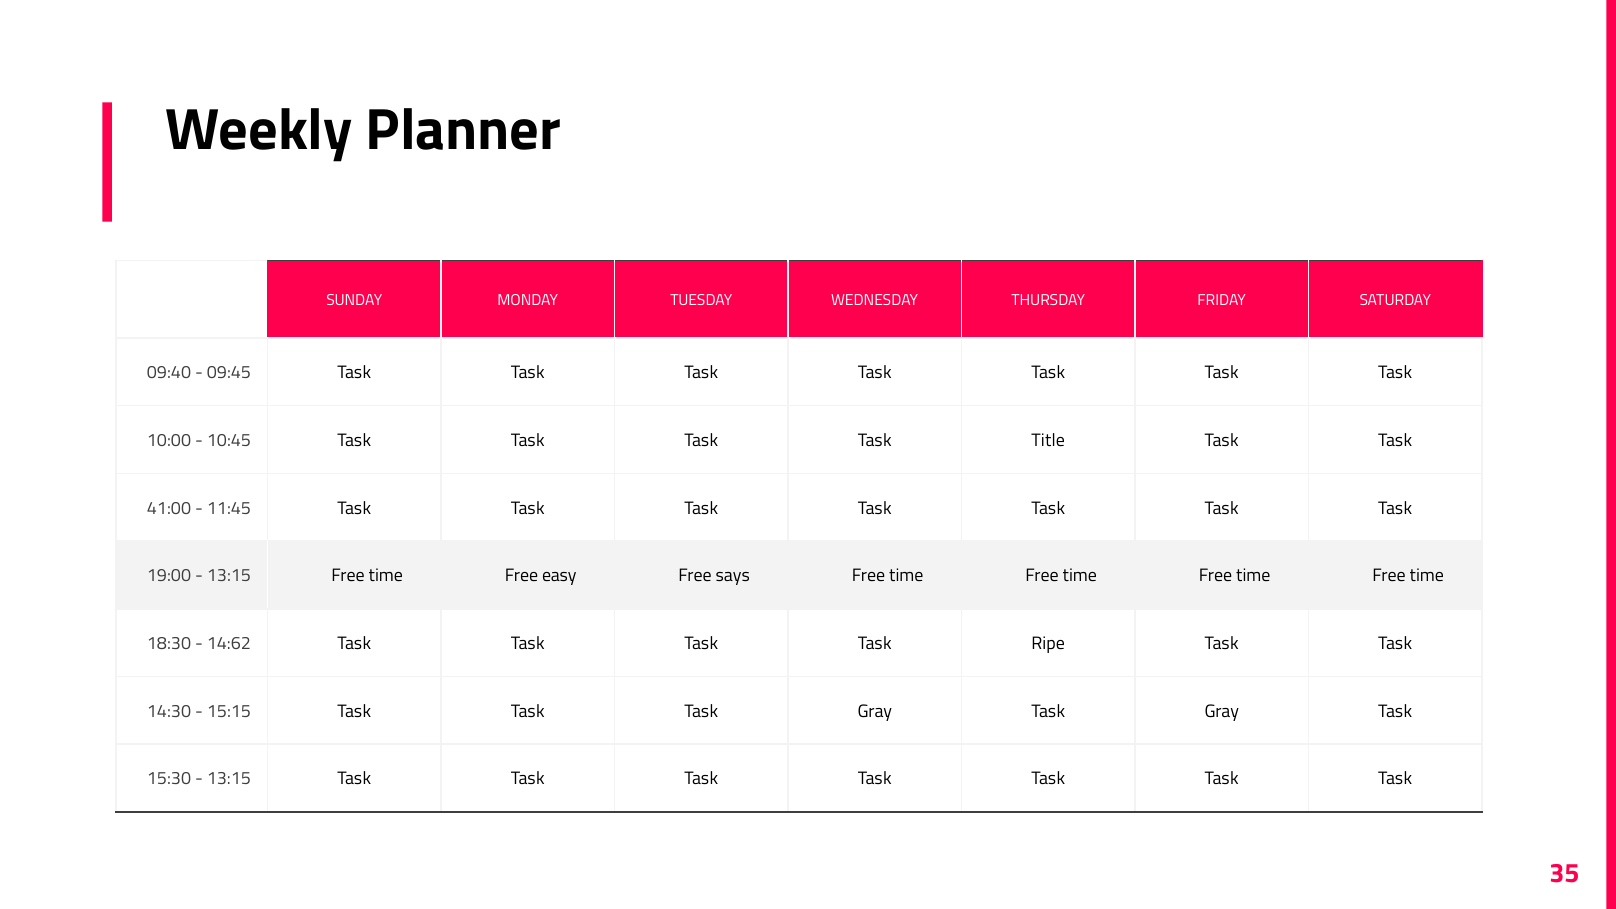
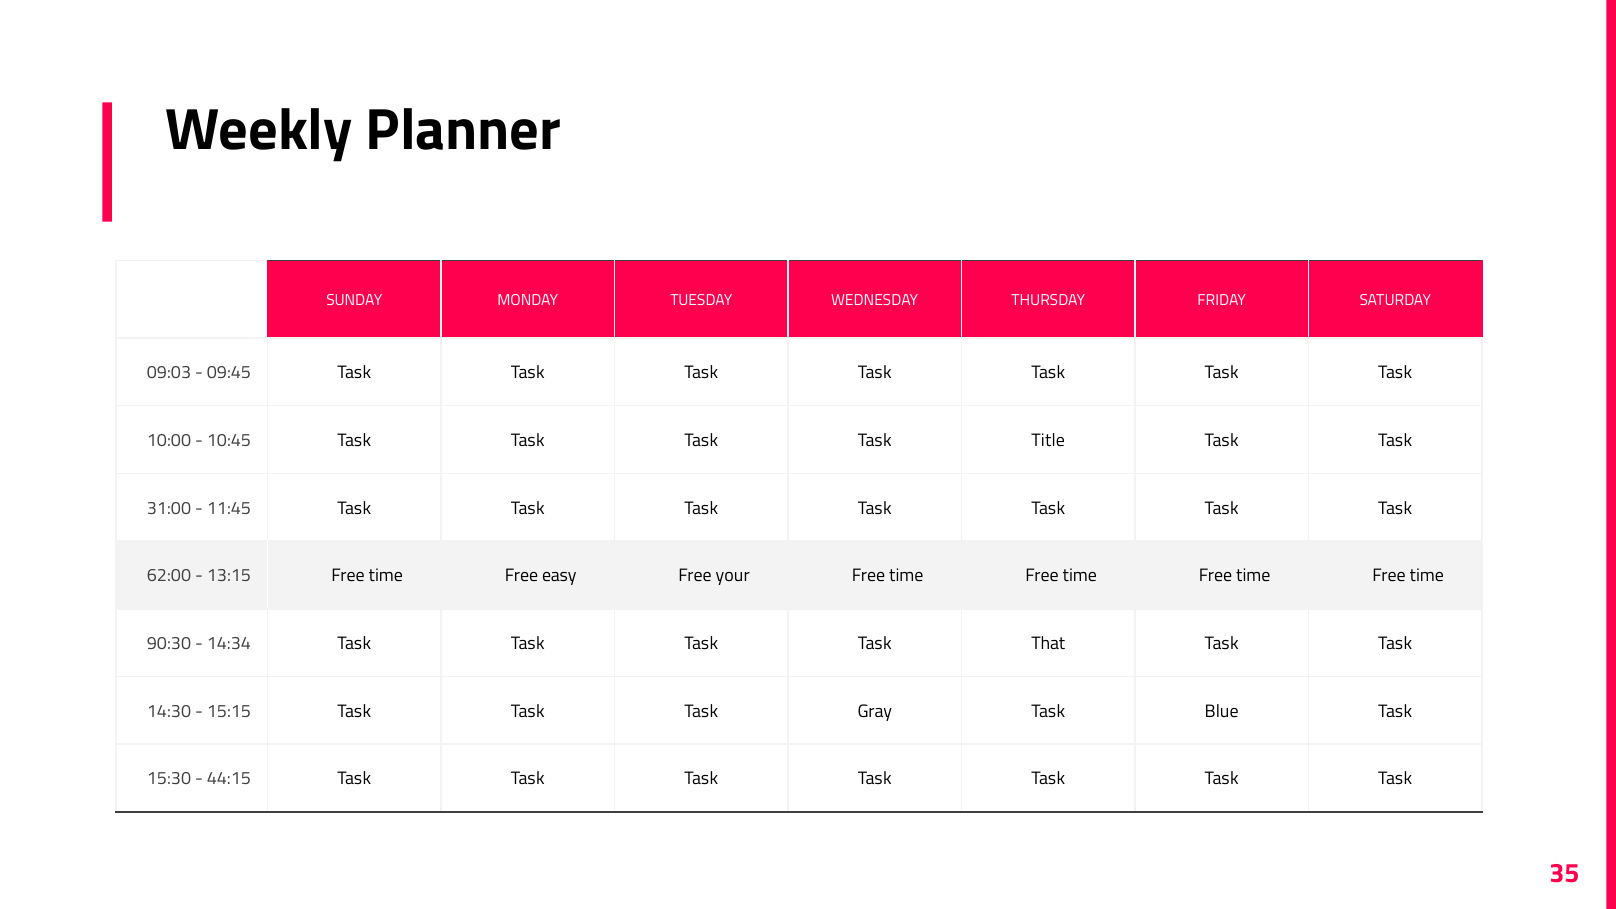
09:40: 09:40 -> 09:03 (169, 373)
41:00: 41:00 -> 31:00 (169, 508)
19:00: 19:00 -> 62:00 (169, 576)
says: says -> your (733, 576)
18:30: 18:30 -> 90:30 (169, 644)
14:62: 14:62 -> 14:34 (229, 644)
Ripe: Ripe -> That (1048, 644)
Gray: Gray -> Blue (1222, 711)
13:15: 13:15 -> 44:15 (229, 779)
